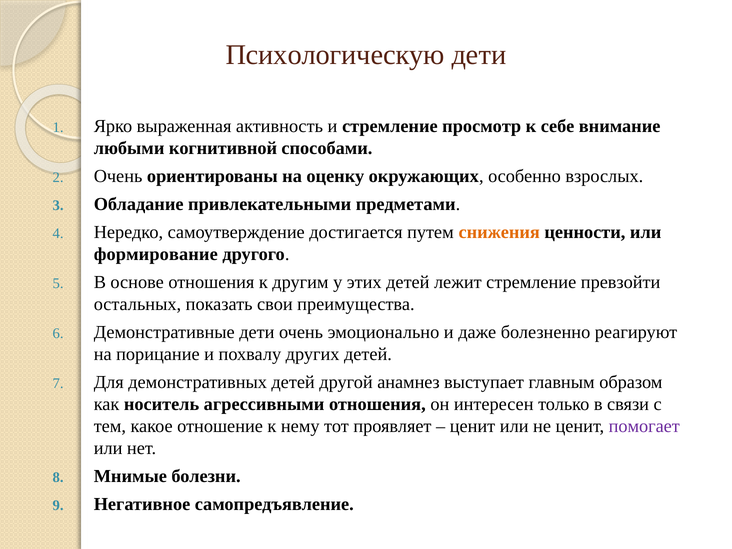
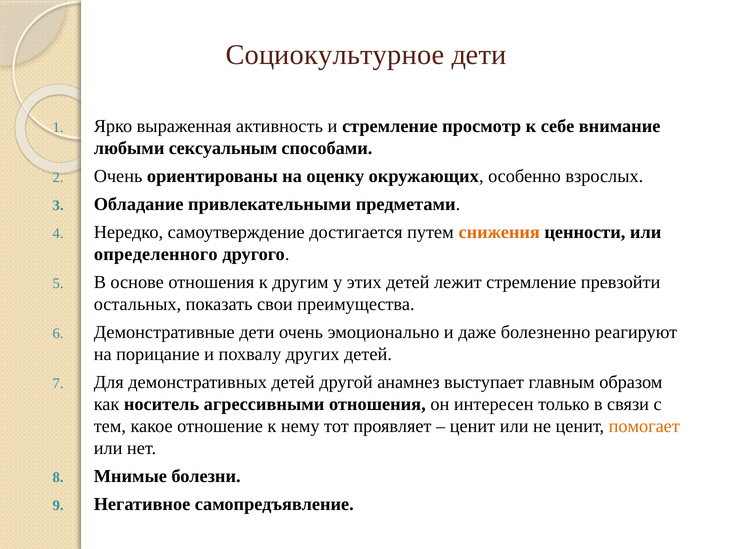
Психологическую: Психологическую -> Социокультурное (335, 55)
когнитивной: когнитивной -> сексуальным (223, 148)
формирование: формирование -> определенного (156, 254)
помогает colour: purple -> orange (644, 426)
